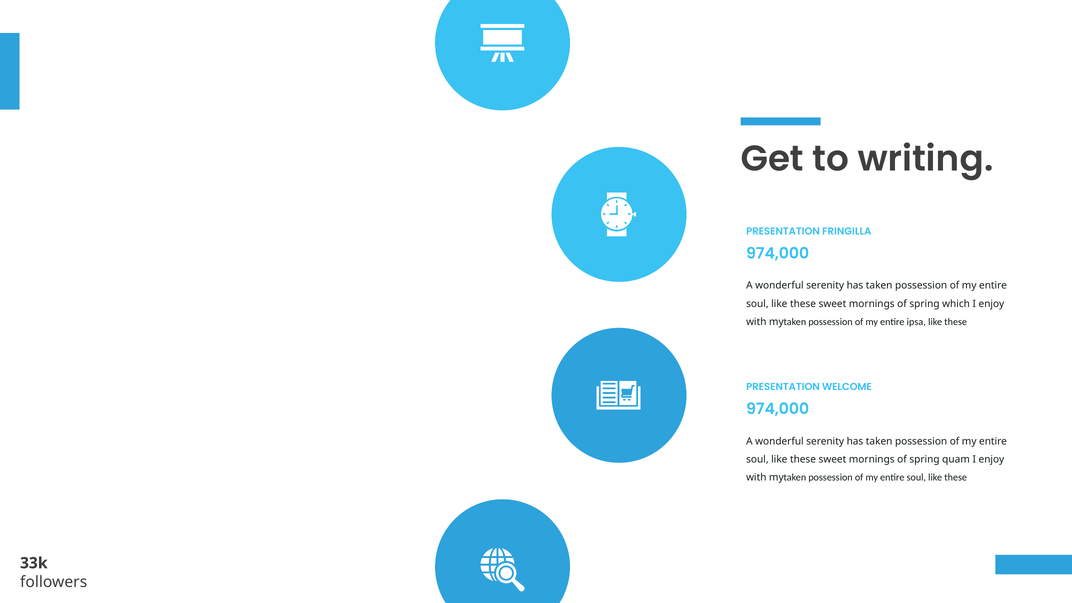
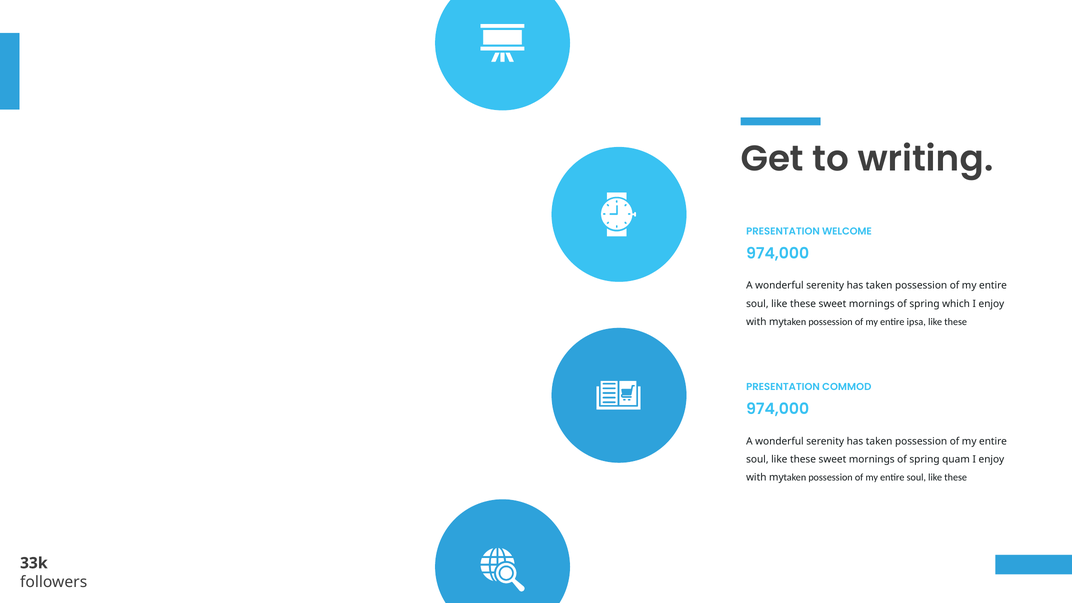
FRINGILLA: FRINGILLA -> WELCOME (847, 231)
WELCOME: WELCOME -> COMMOD (847, 387)
